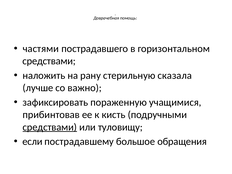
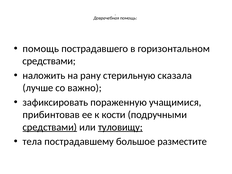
частями: частями -> помощь (41, 49)
кисть: кисть -> кости (114, 115)
туловищу underline: none -> present (120, 127)
если: если -> тела (32, 142)
обращения: обращения -> разместите (182, 142)
